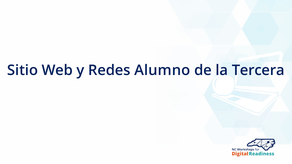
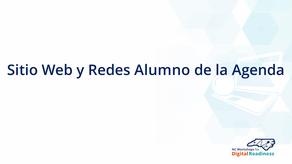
Tercera: Tercera -> Agenda (258, 70)
